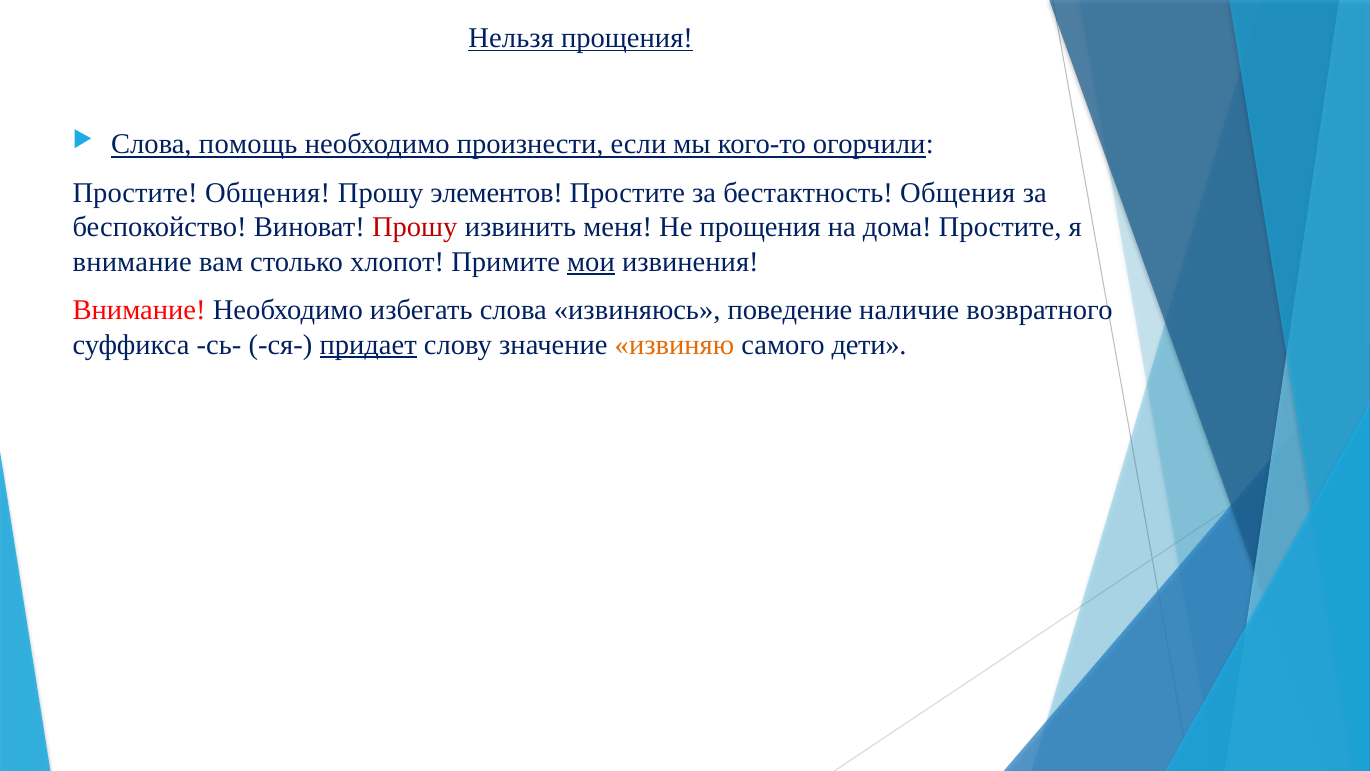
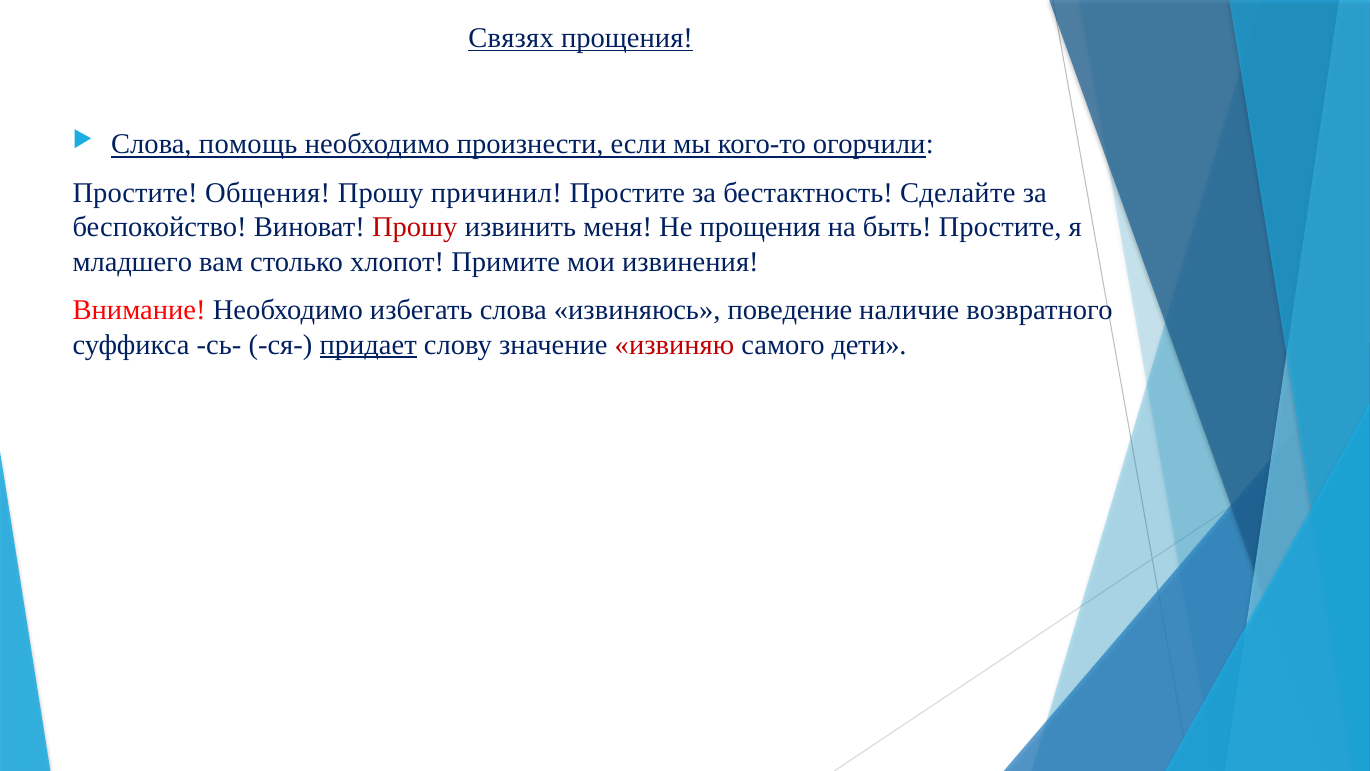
Нельзя: Нельзя -> Связях (511, 38)
элементов: элементов -> причинил (496, 193)
бестактность Общения: Общения -> Сделайте (958, 193)
дома: дома -> быть (897, 227)
внимание: внимание -> младшего (132, 262)
мои underline: present -> none (591, 262)
извиняю colour: orange -> red (674, 344)
